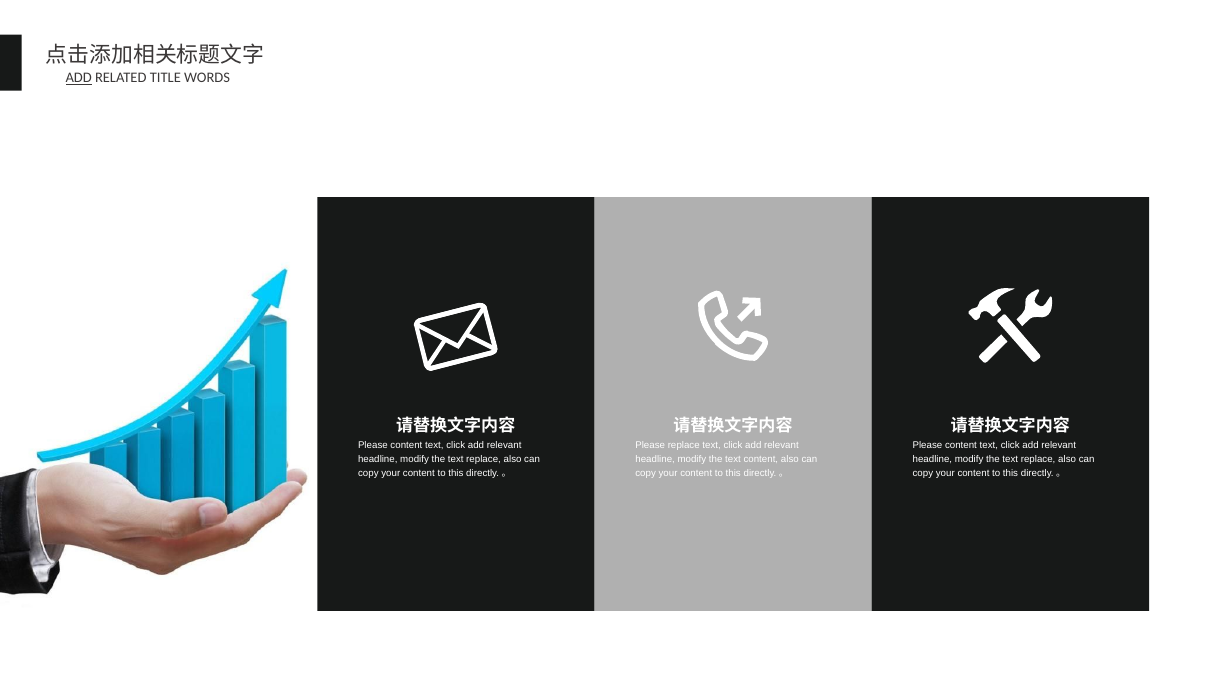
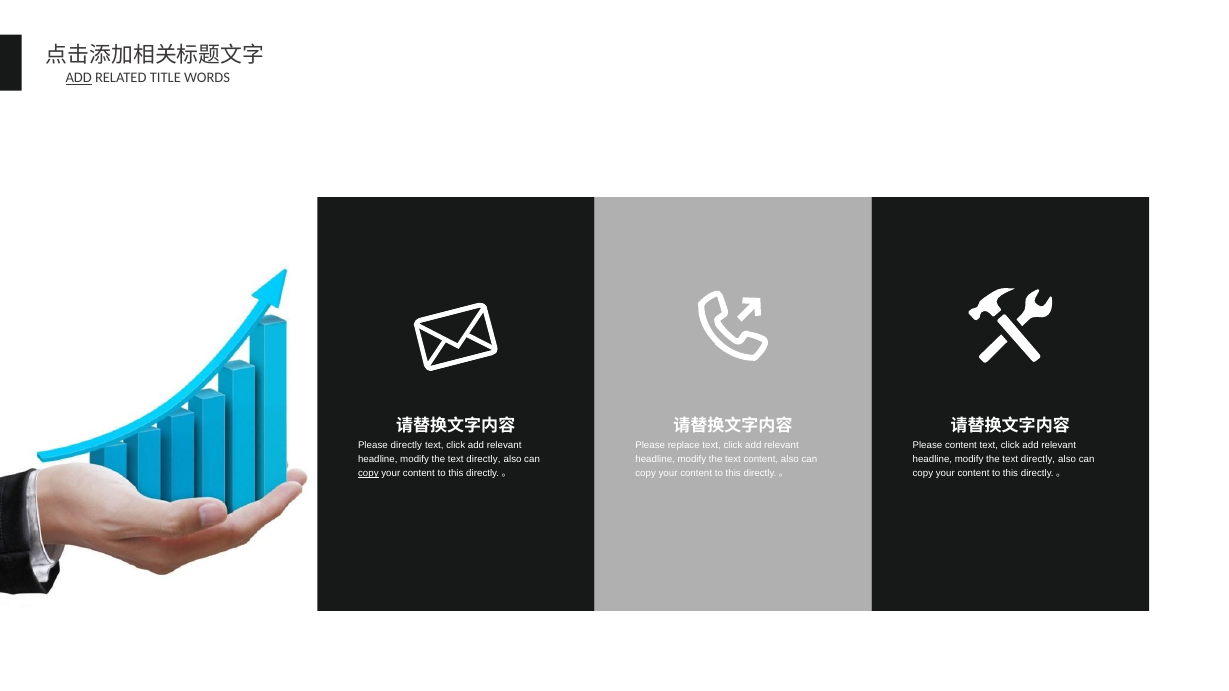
content: content -> directly (406, 446)
replace: replace -> directly (484, 460)
replace: replace -> directly (1038, 460)
copy underline: none -> present (368, 474)
